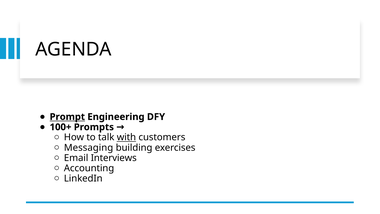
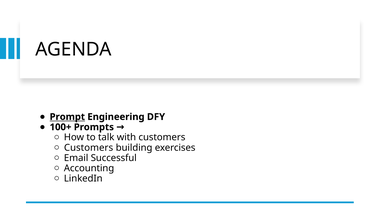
with underline: present -> none (126, 137)
Messaging: Messaging -> Customers (89, 147)
Interviews: Interviews -> Successful (114, 158)
